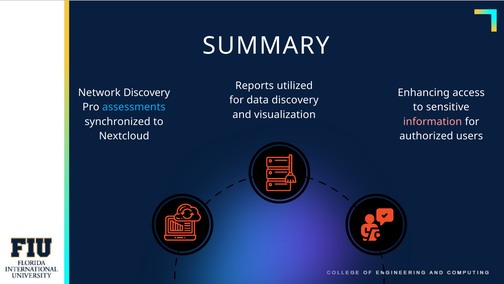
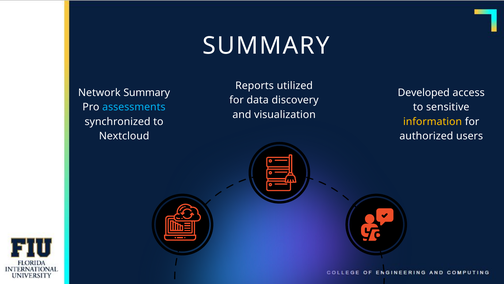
Network Discovery: Discovery -> Summary (147, 93)
Enhancing: Enhancing -> Developed (424, 93)
information colour: pink -> yellow (433, 121)
